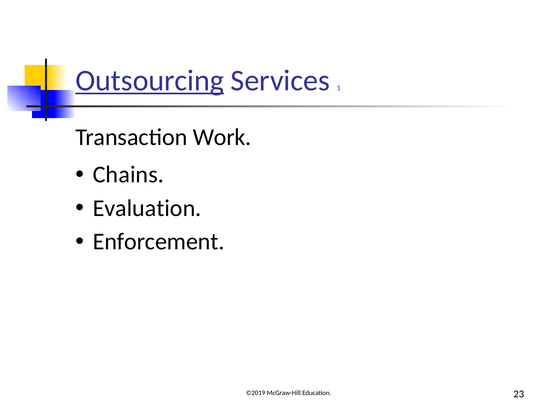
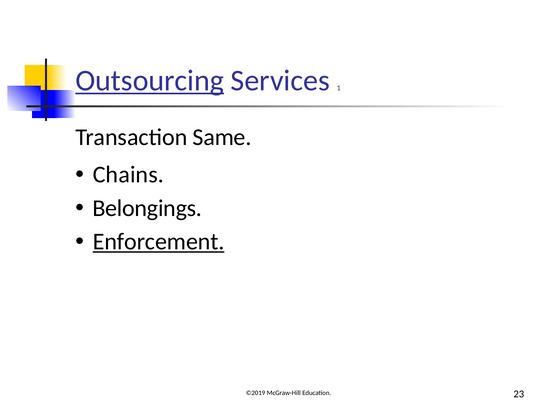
Work: Work -> Same (222, 137)
Evaluation: Evaluation -> Belongings (147, 208)
Enforcement underline: none -> present (159, 242)
